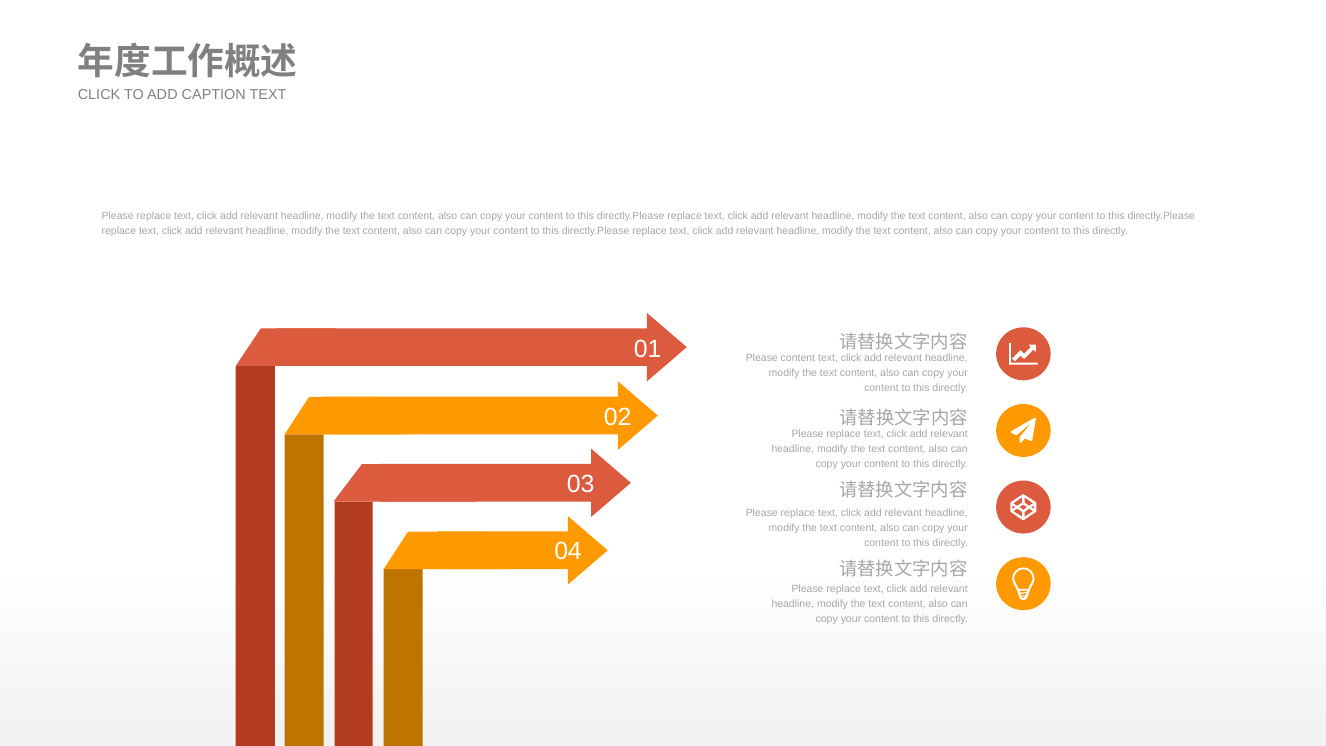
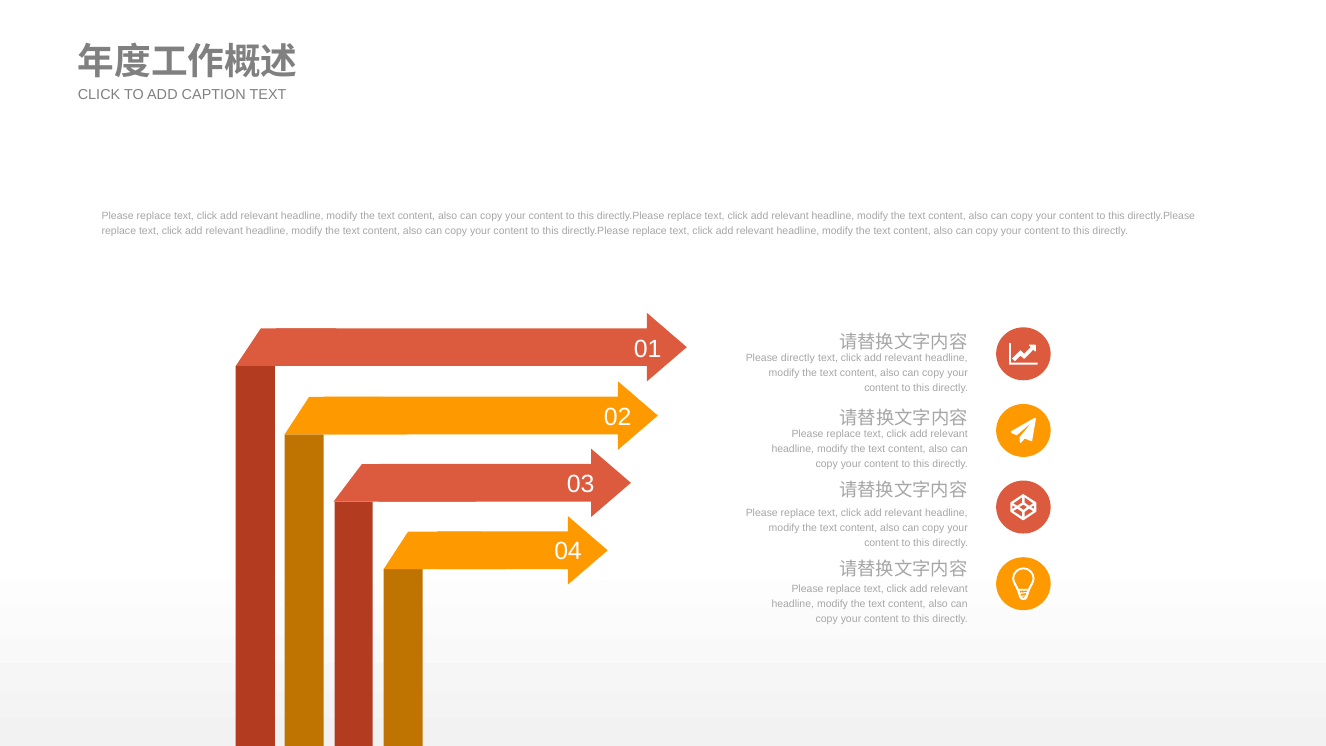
Please content: content -> directly (798, 358)
